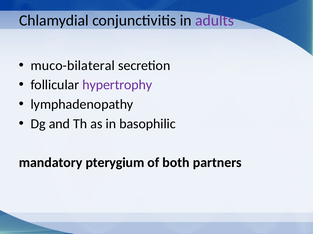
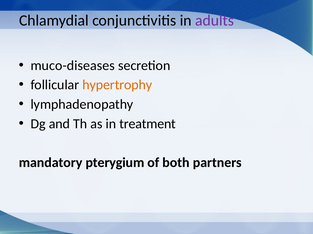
muco-bilateral: muco-bilateral -> muco-diseases (73, 66)
hypertrophy colour: purple -> orange (117, 85)
basophilic: basophilic -> treatment (148, 124)
